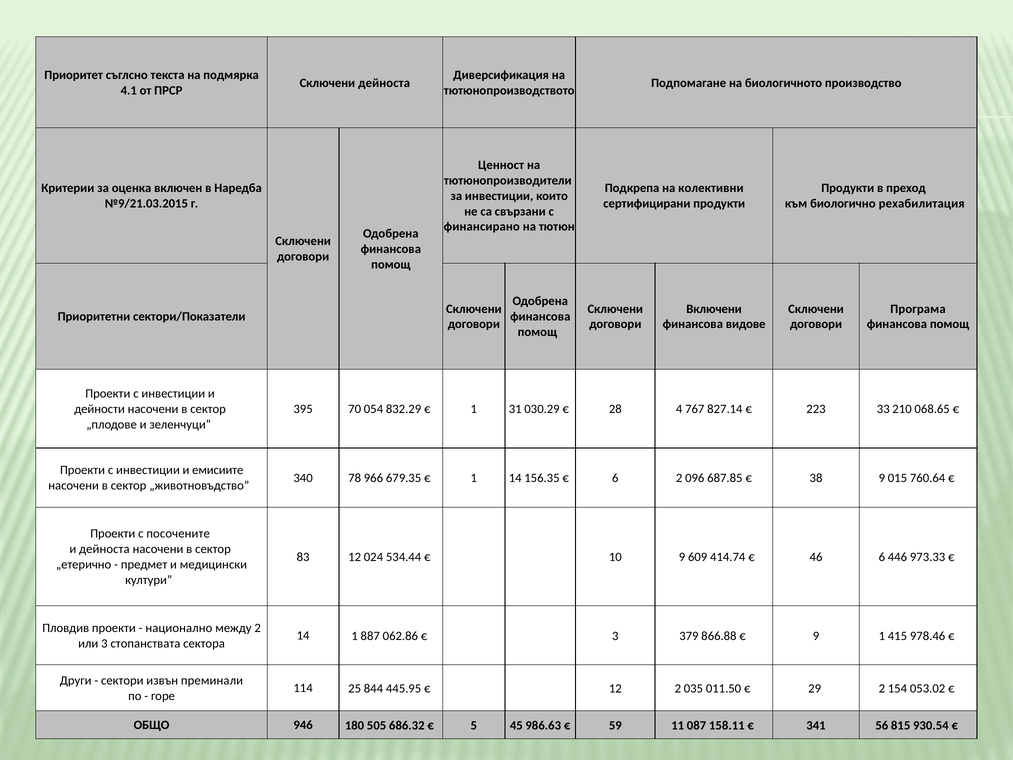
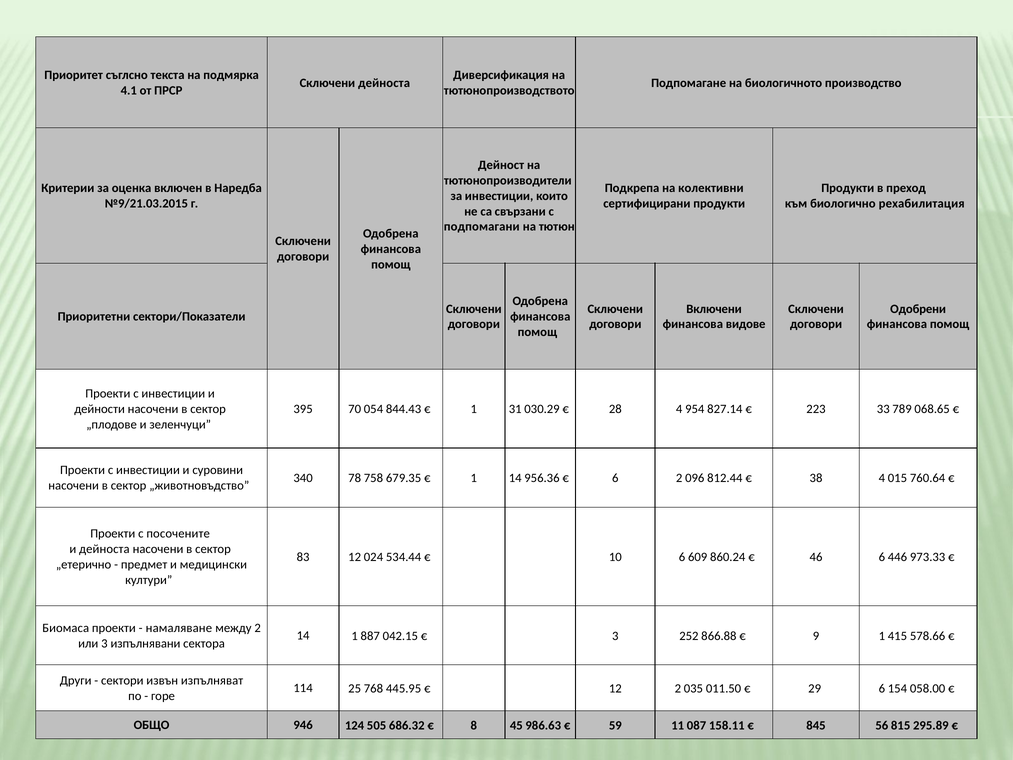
Ценност: Ценност -> Дейност (501, 165)
финансирано: финансирано -> подпомагани (482, 227)
Програма: Програма -> Одобрени (918, 309)
832.29: 832.29 -> 844.43 (404, 409)
767: 767 -> 954 (695, 409)
210: 210 -> 789 (902, 409)
емисиите: емисиите -> суровини (218, 470)
966: 966 -> 758 (373, 478)
156.35: 156.35 -> 956.36 (542, 478)
687.85: 687.85 -> 812.44 (725, 478)
38 9: 9 -> 4 (882, 478)
10 9: 9 -> 6 (682, 557)
414.74: 414.74 -> 860.24 (728, 557)
Пловдив: Пловдив -> Биомаса (66, 628)
национално: национално -> намаляване (179, 628)
062.86: 062.86 -> 042.15 (400, 636)
379: 379 -> 252 (689, 636)
978.46: 978.46 -> 578.66 (928, 636)
стопанствата: стопанствата -> изпълнявани (145, 643)
преминали: преминали -> изпълняват (212, 680)
844: 844 -> 768 (373, 688)
29 2: 2 -> 6 (882, 688)
053.02: 053.02 -> 058.00 (928, 688)
180: 180 -> 124 (355, 725)
5: 5 -> 8 (474, 725)
341: 341 -> 845 (816, 725)
930.54: 930.54 -> 295.89 (931, 725)
